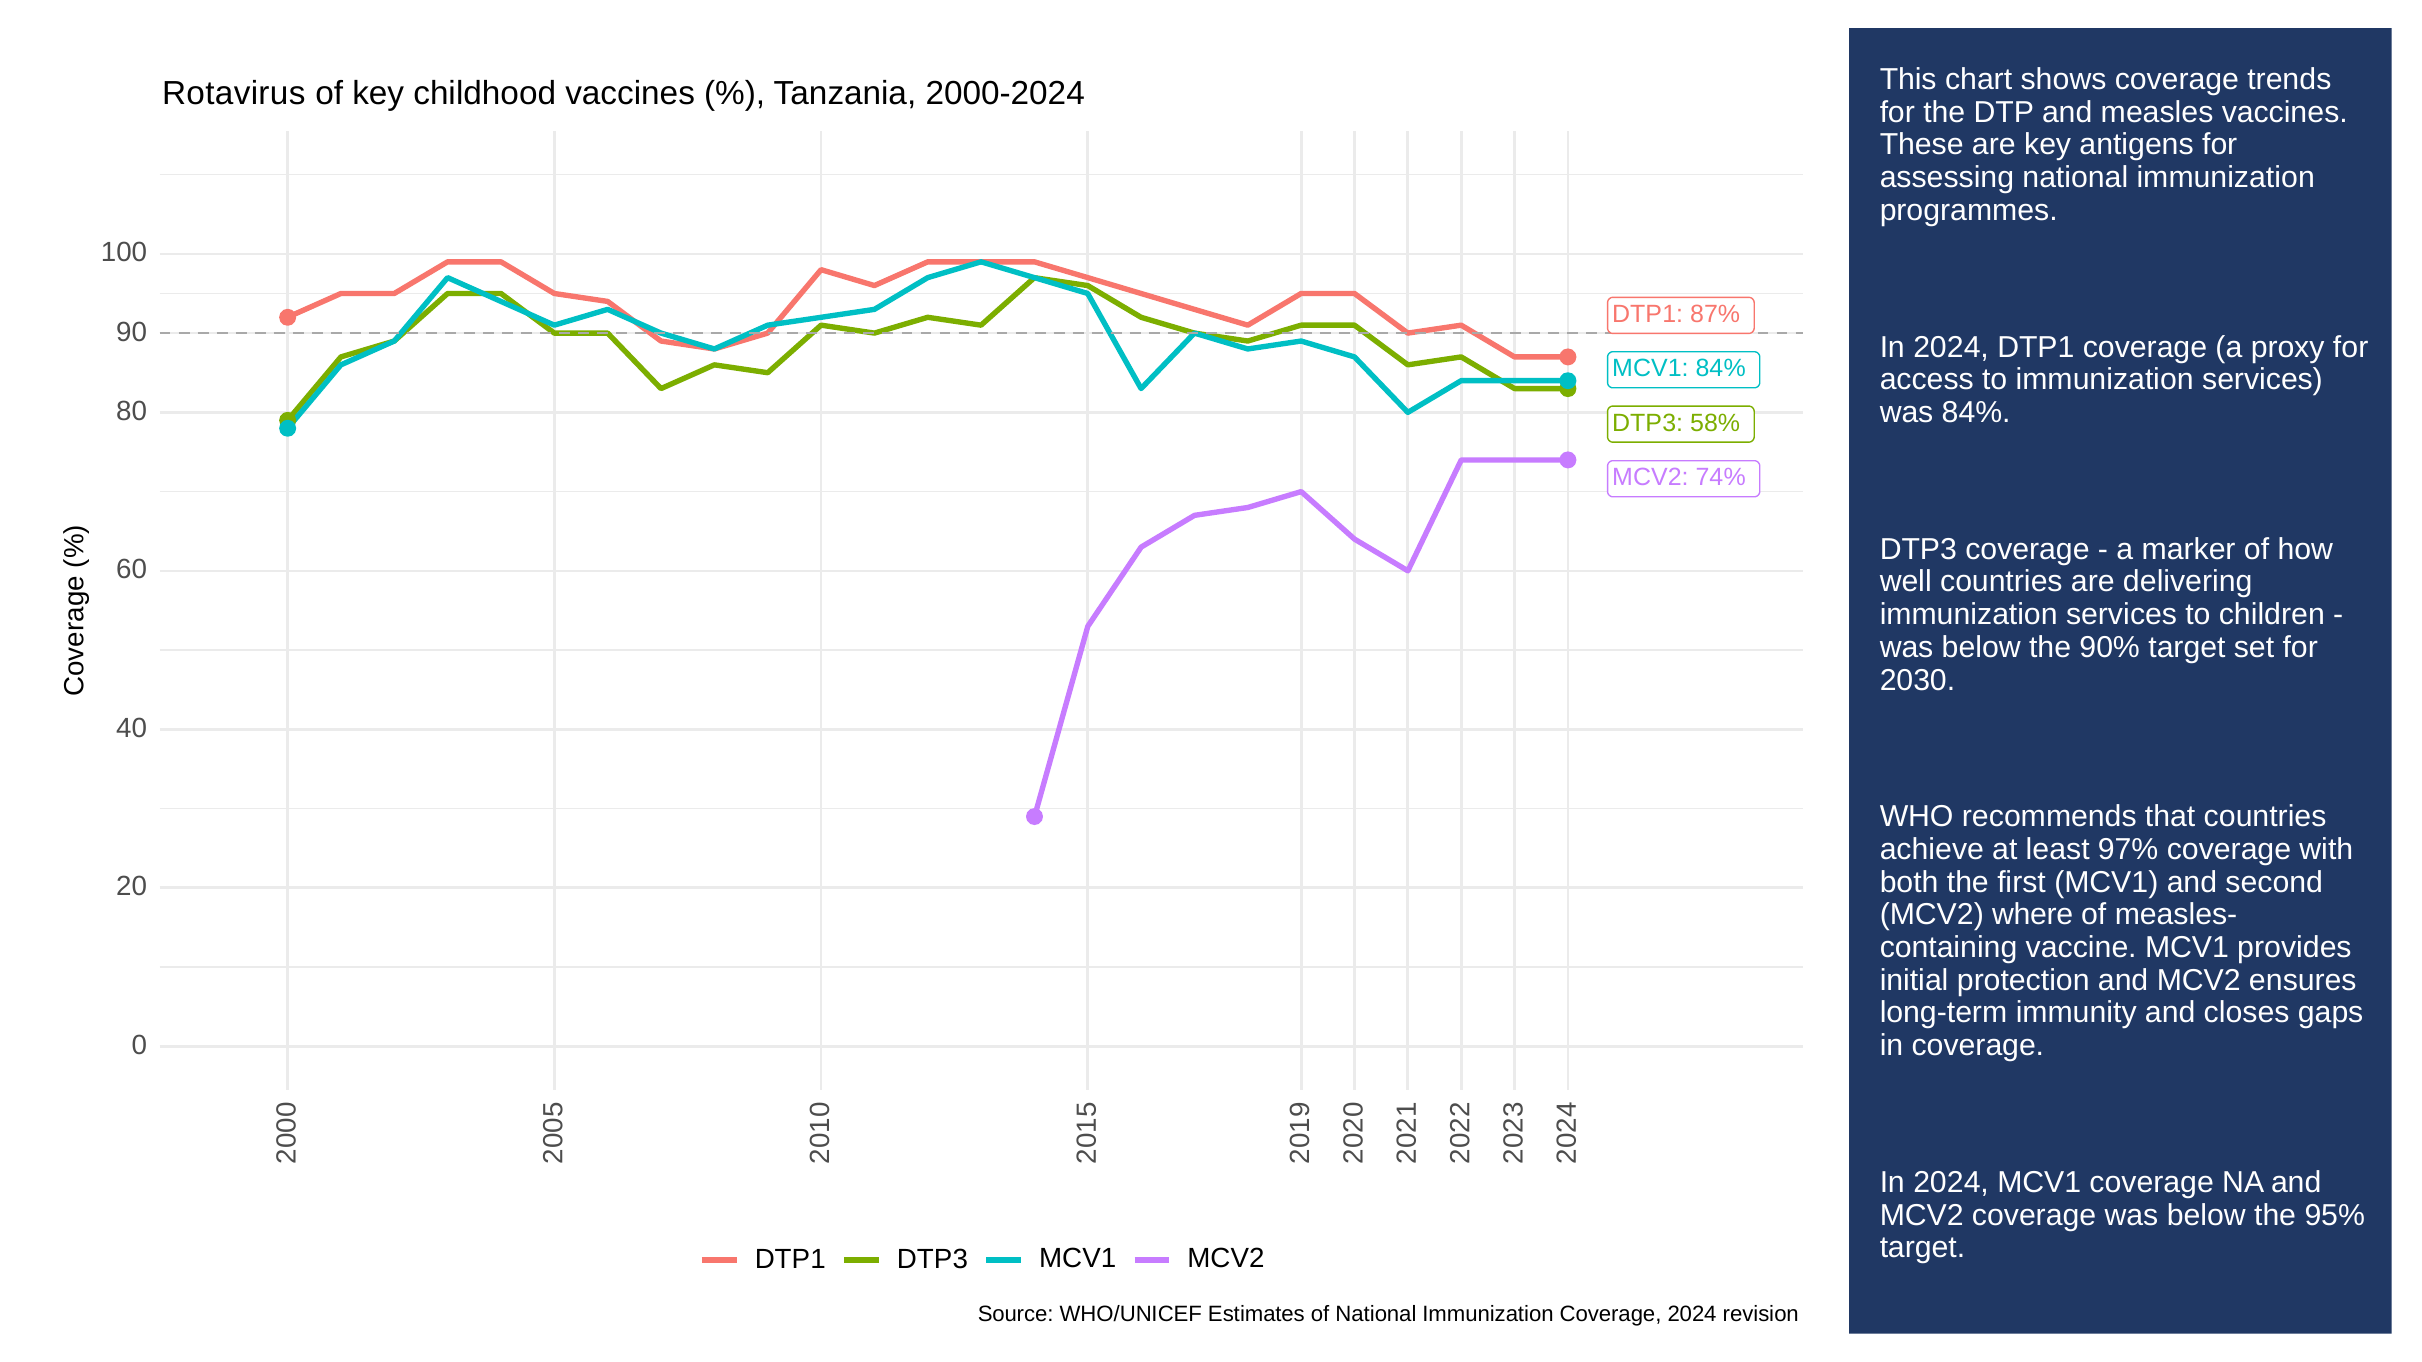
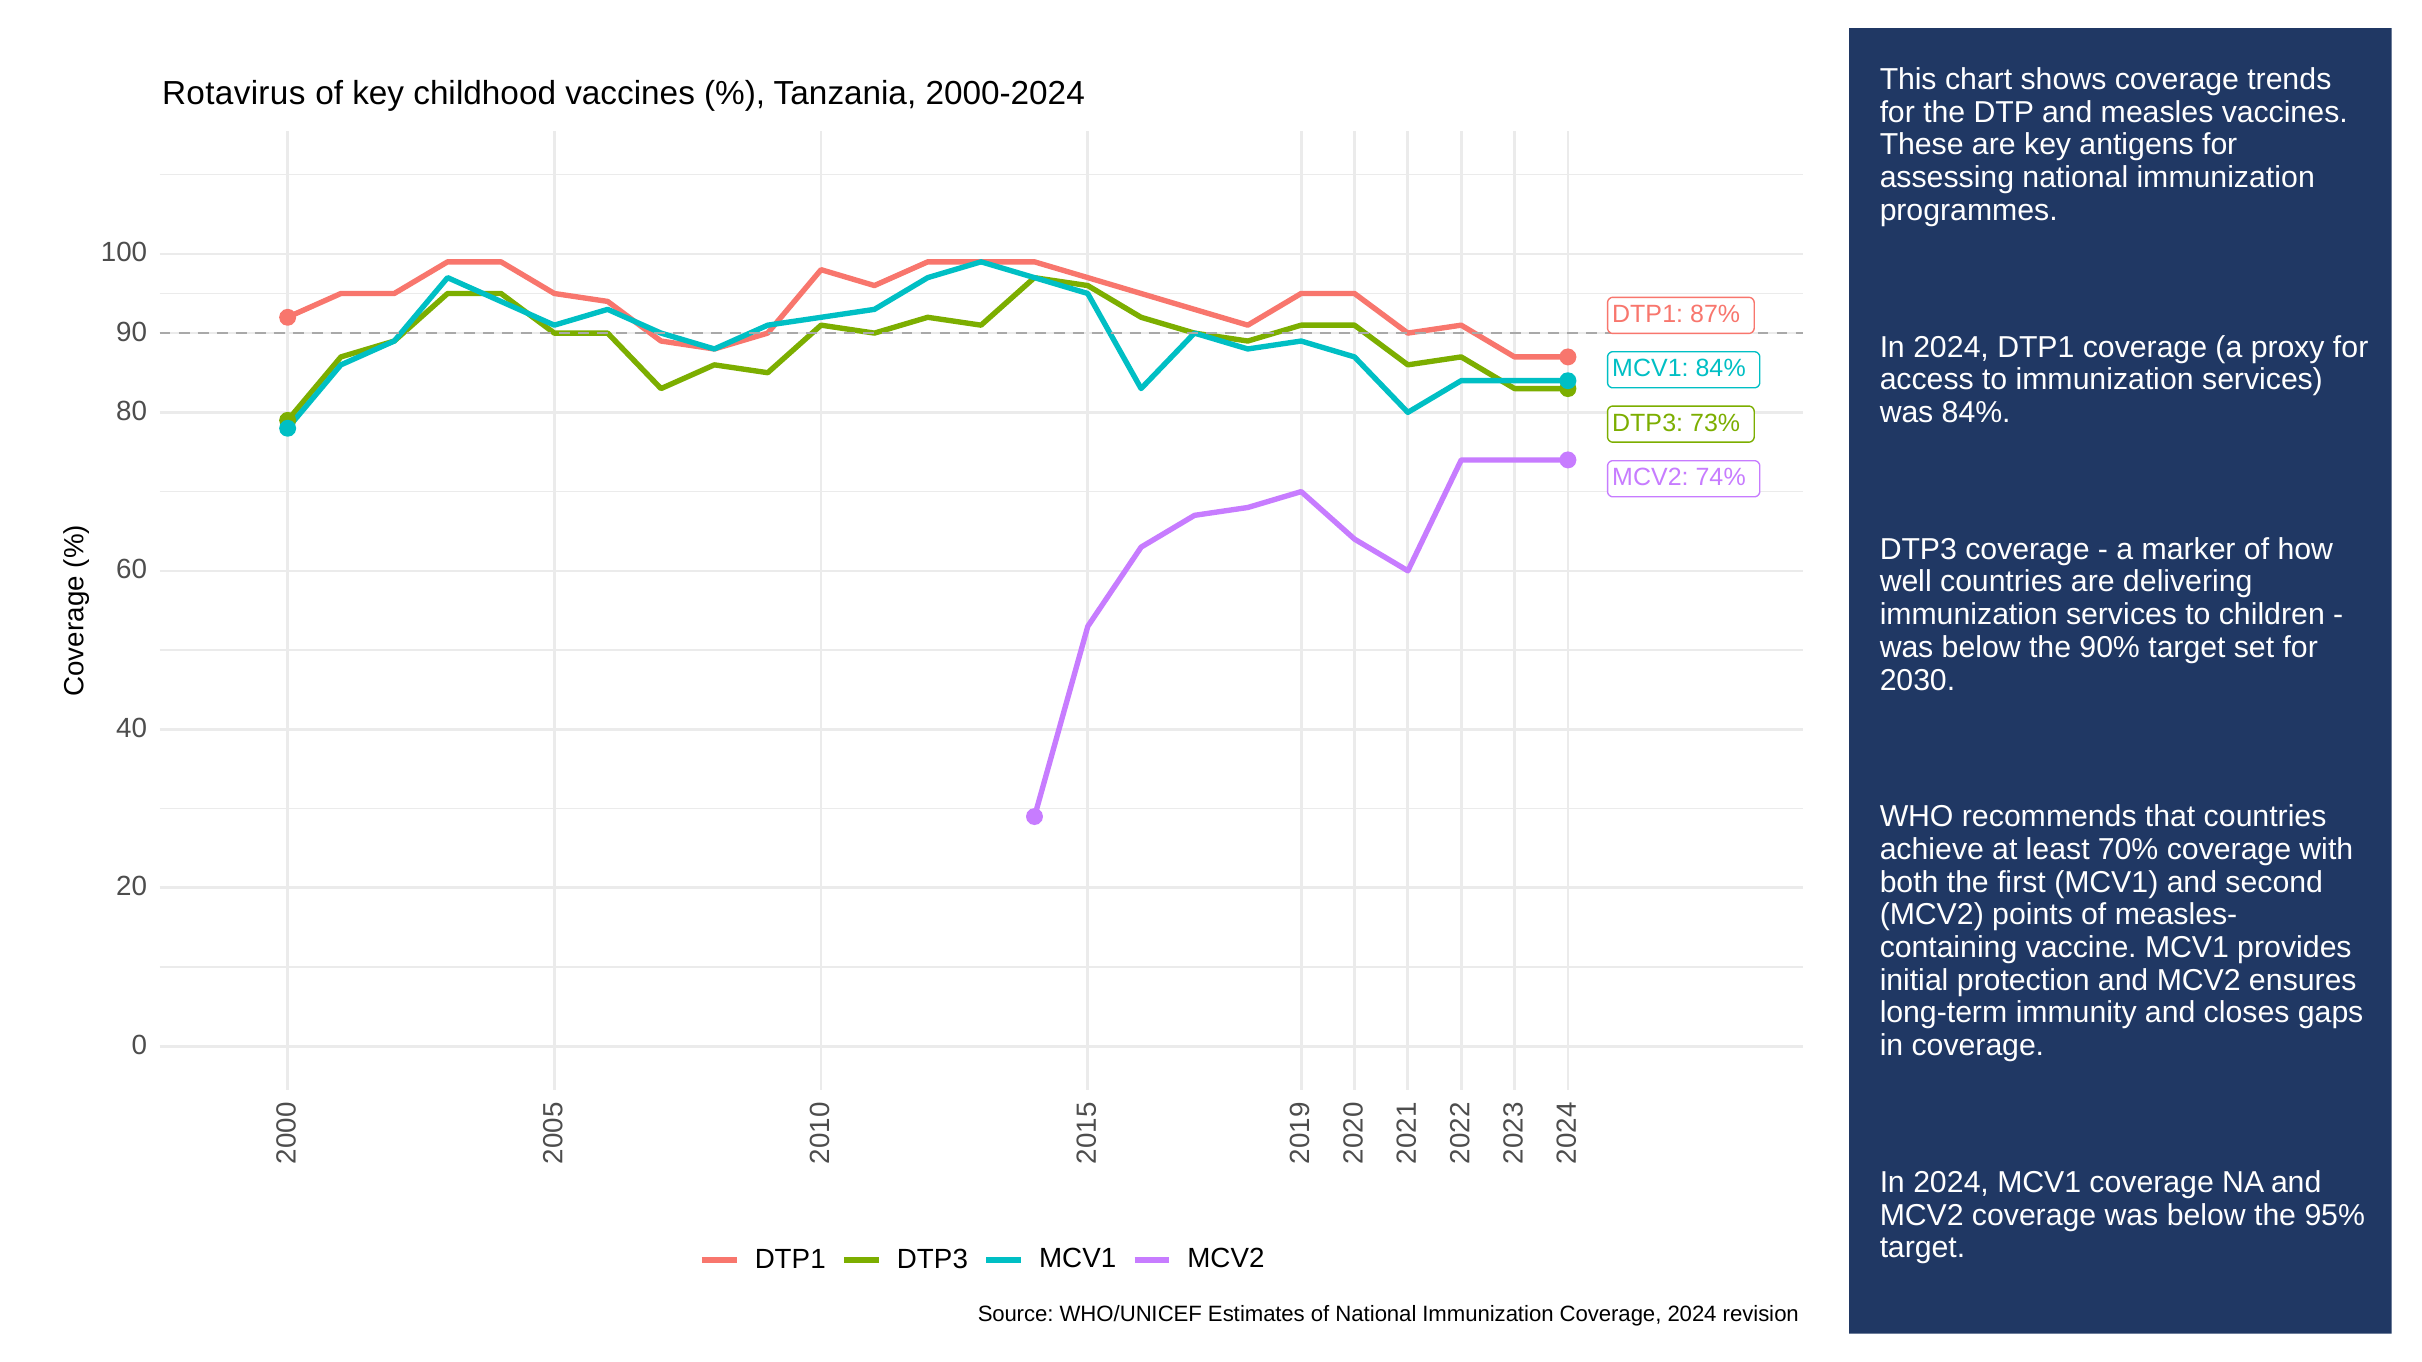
58%: 58% -> 73% (1715, 423)
97%: 97% -> 70% (2128, 850)
where: where -> points (2033, 915)
